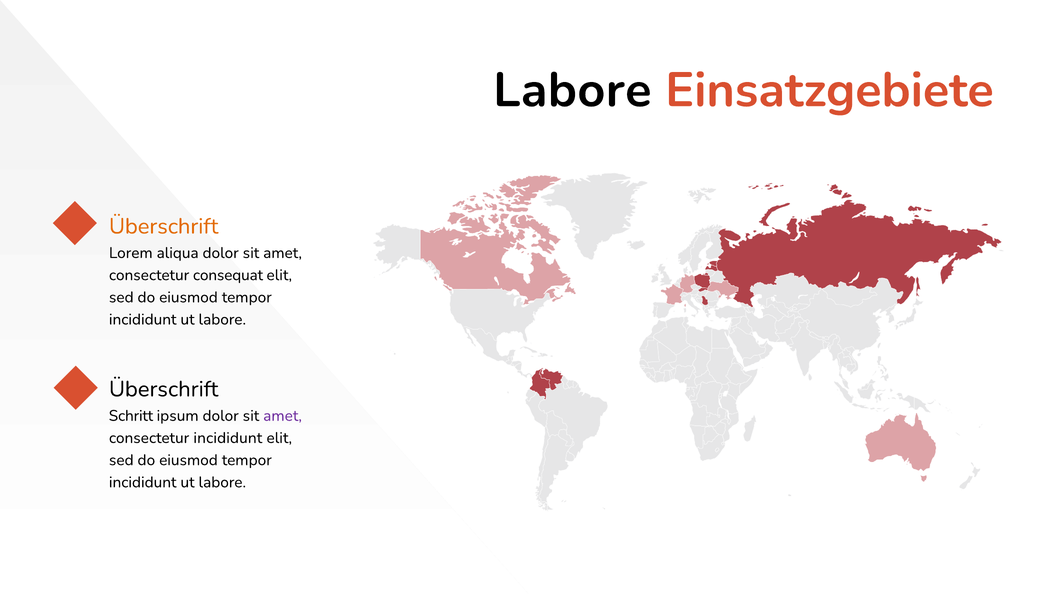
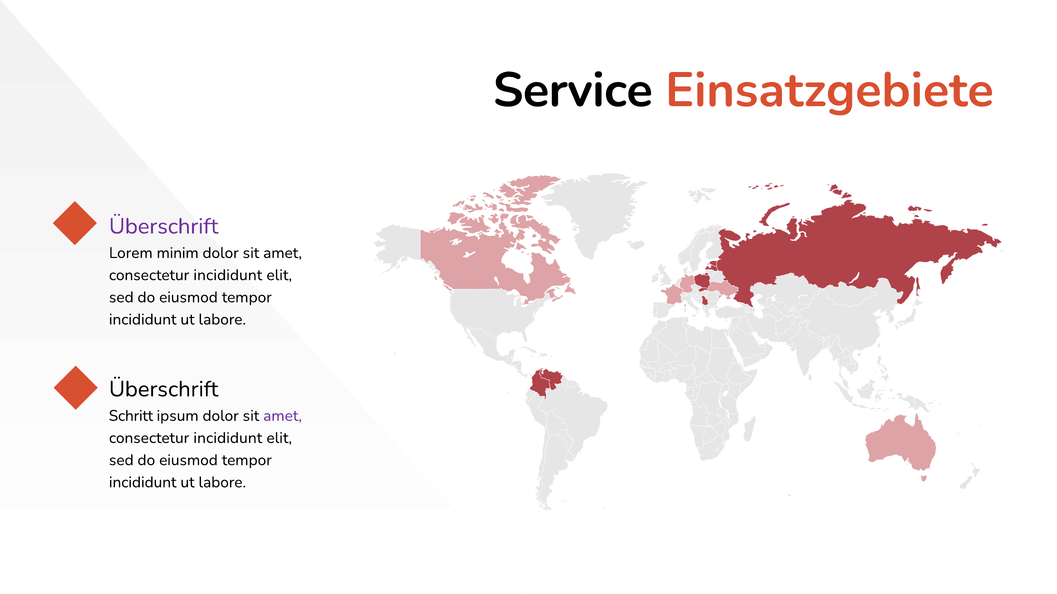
Labore: Labore -> Service (573, 90)
Überschrift colour: orange -> purple (164, 226)
aliqua: aliqua -> minim (178, 253)
consequat: consequat -> incididunt (228, 275)
